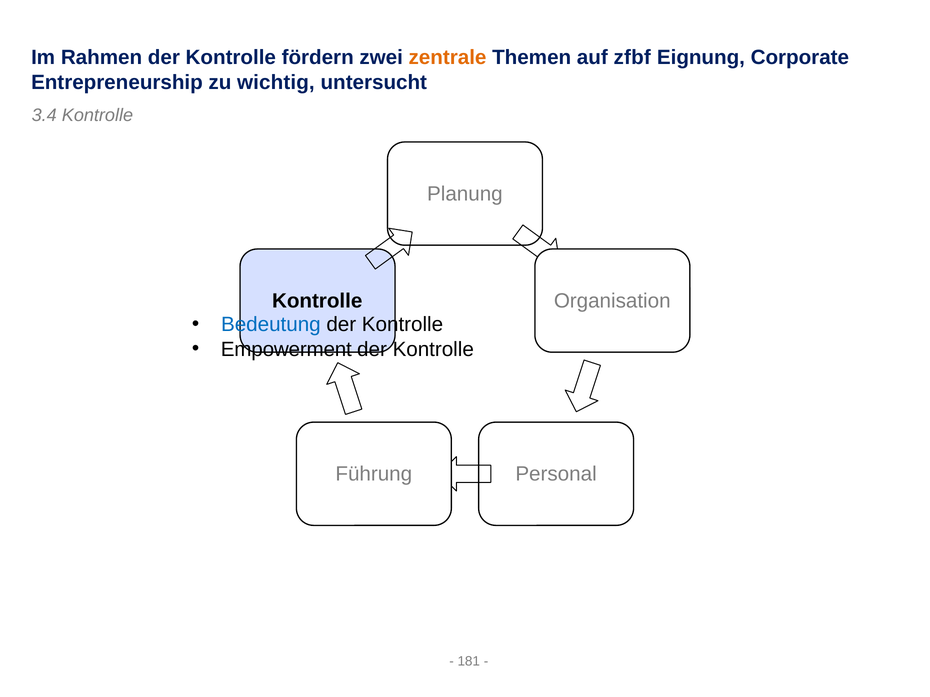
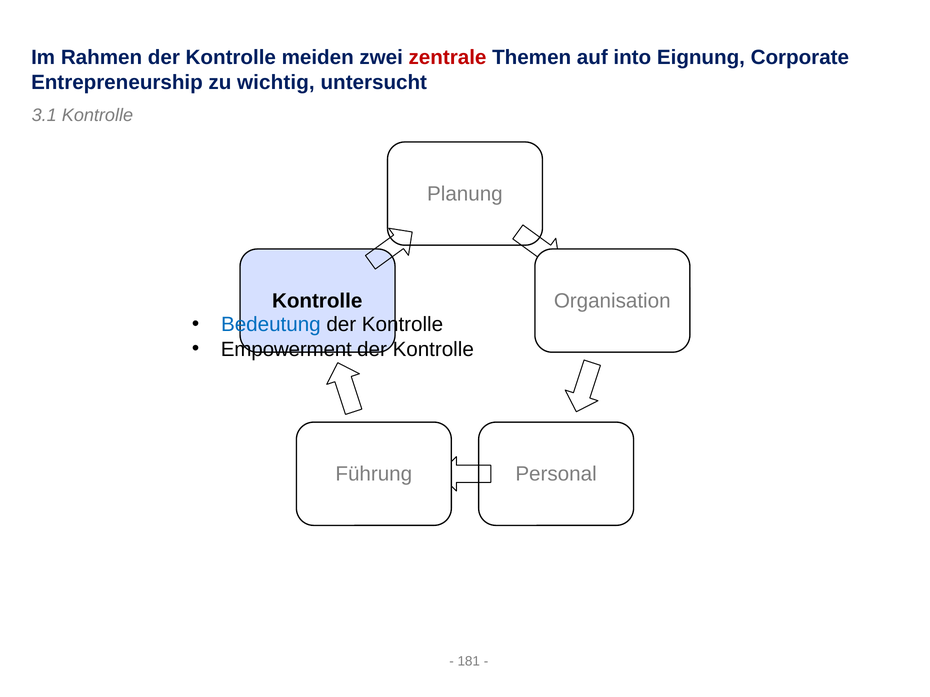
fördern: fördern -> meiden (318, 58)
zentrale colour: orange -> red (448, 58)
zfbf: zfbf -> into (632, 58)
3.4: 3.4 -> 3.1 (44, 116)
